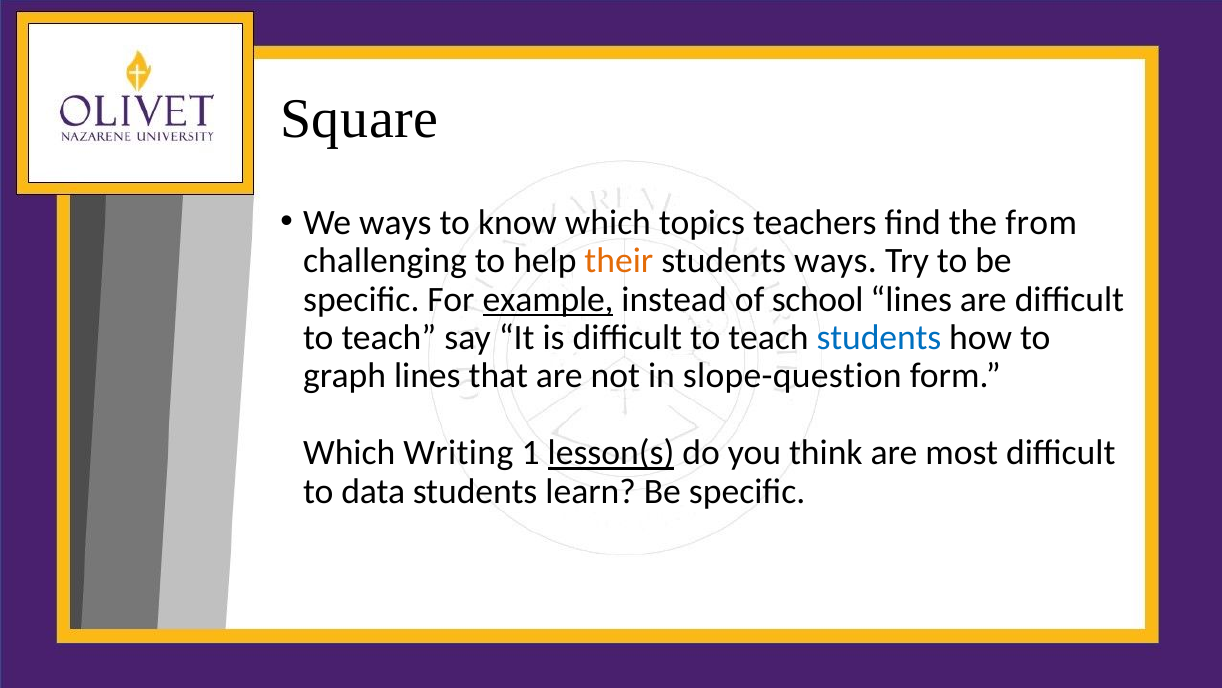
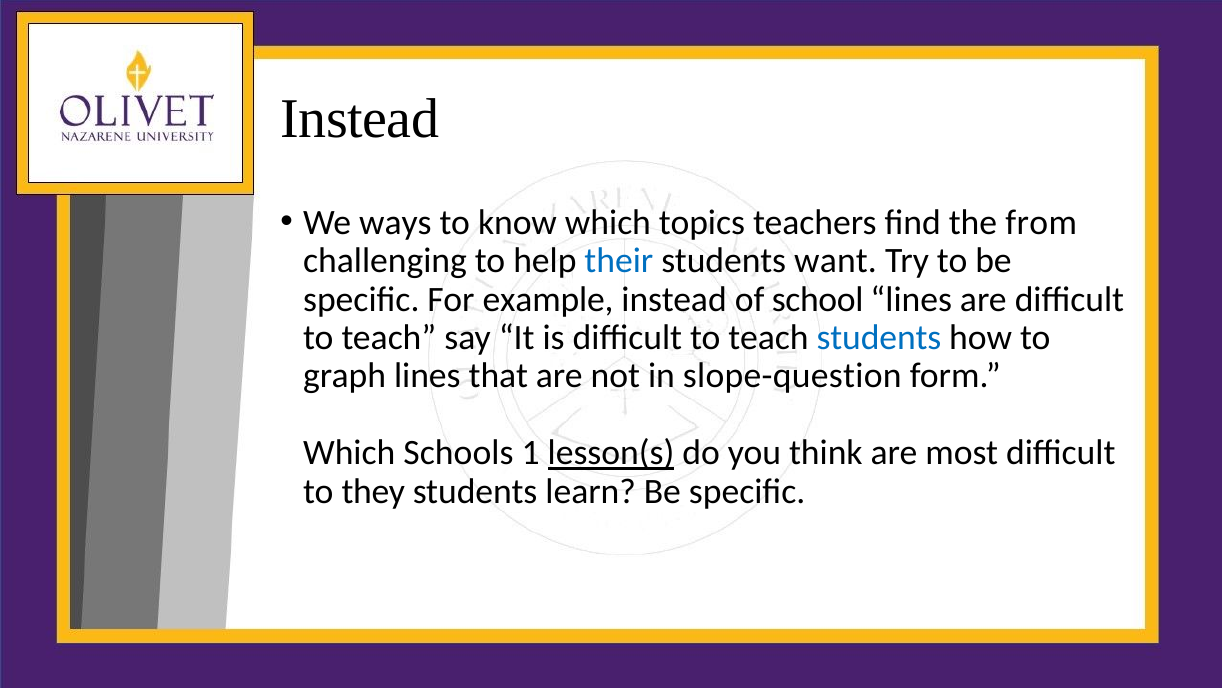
Square: Square -> Instead (360, 119)
their colour: orange -> blue (619, 261)
students ways: ways -> want (836, 261)
example underline: present -> none (548, 299)
Writing: Writing -> Schools (458, 453)
data: data -> they (373, 491)
